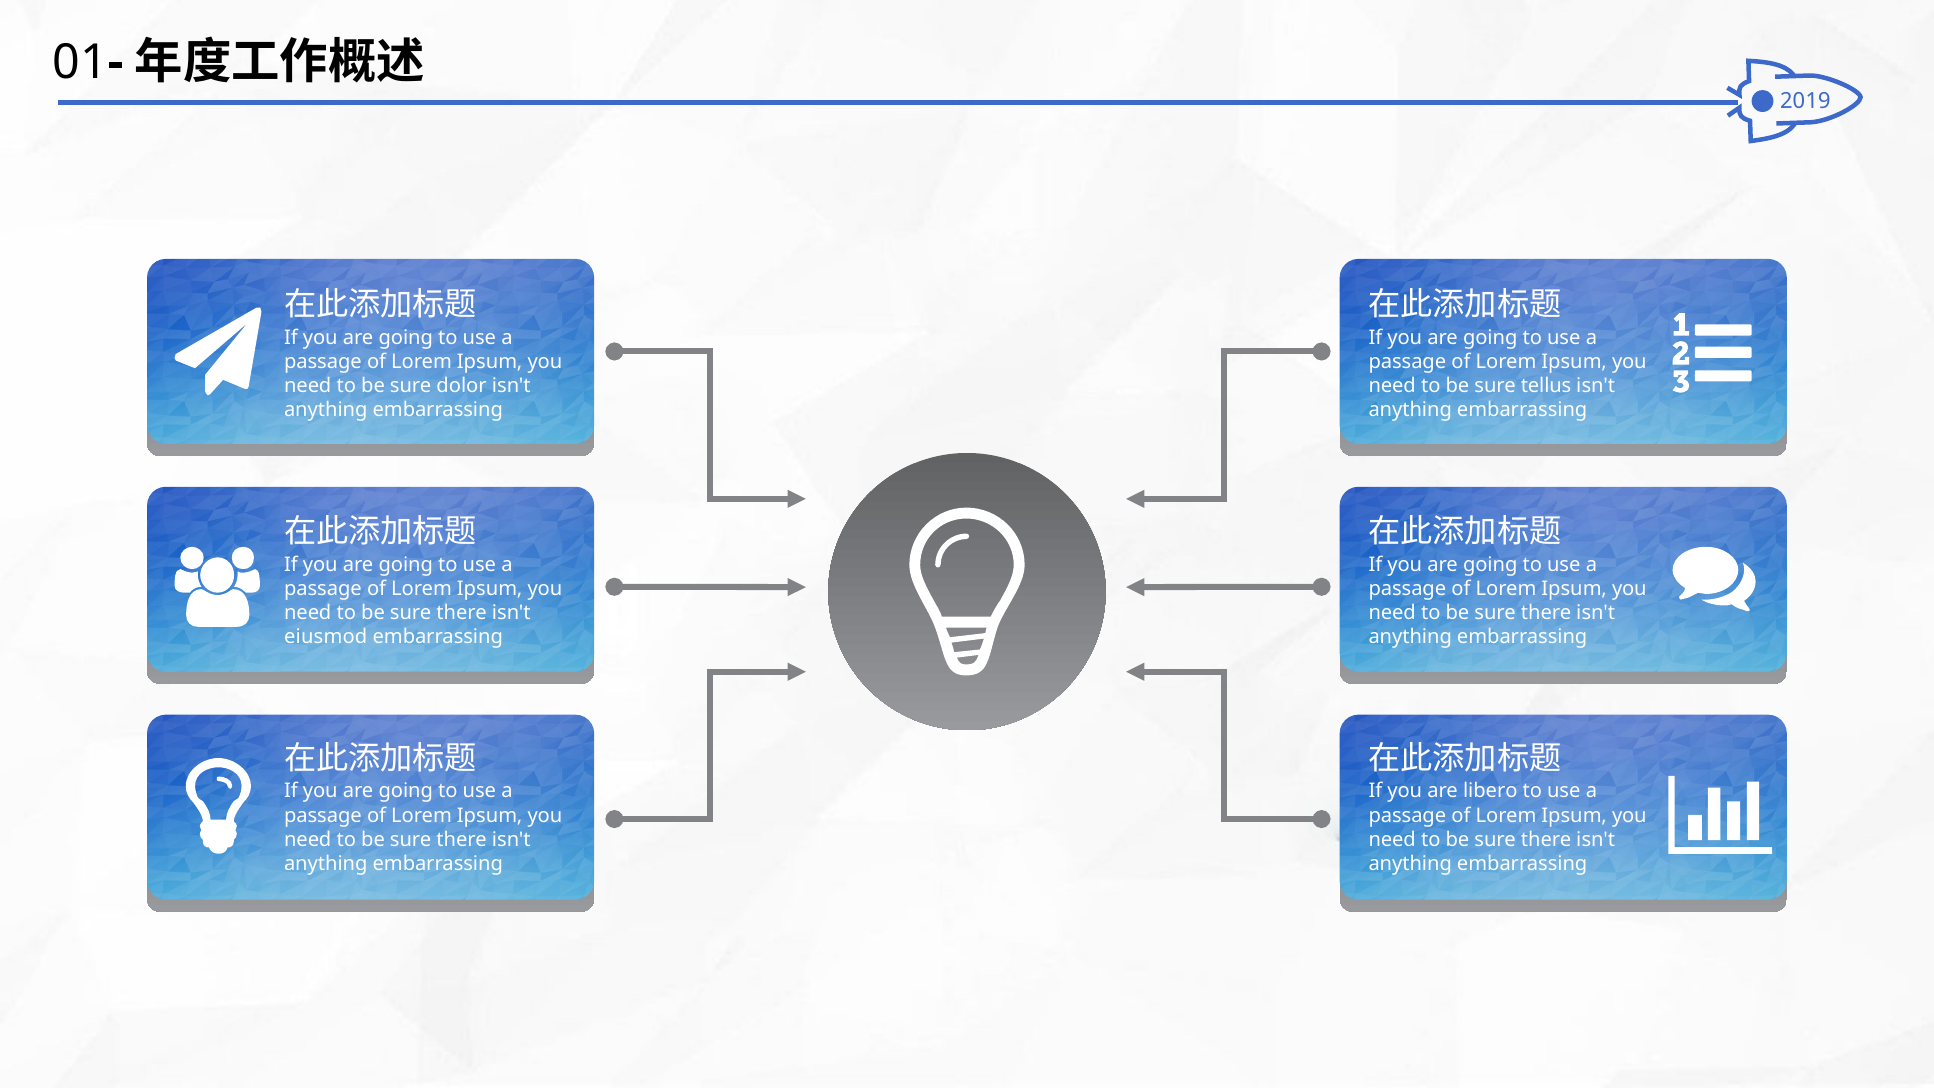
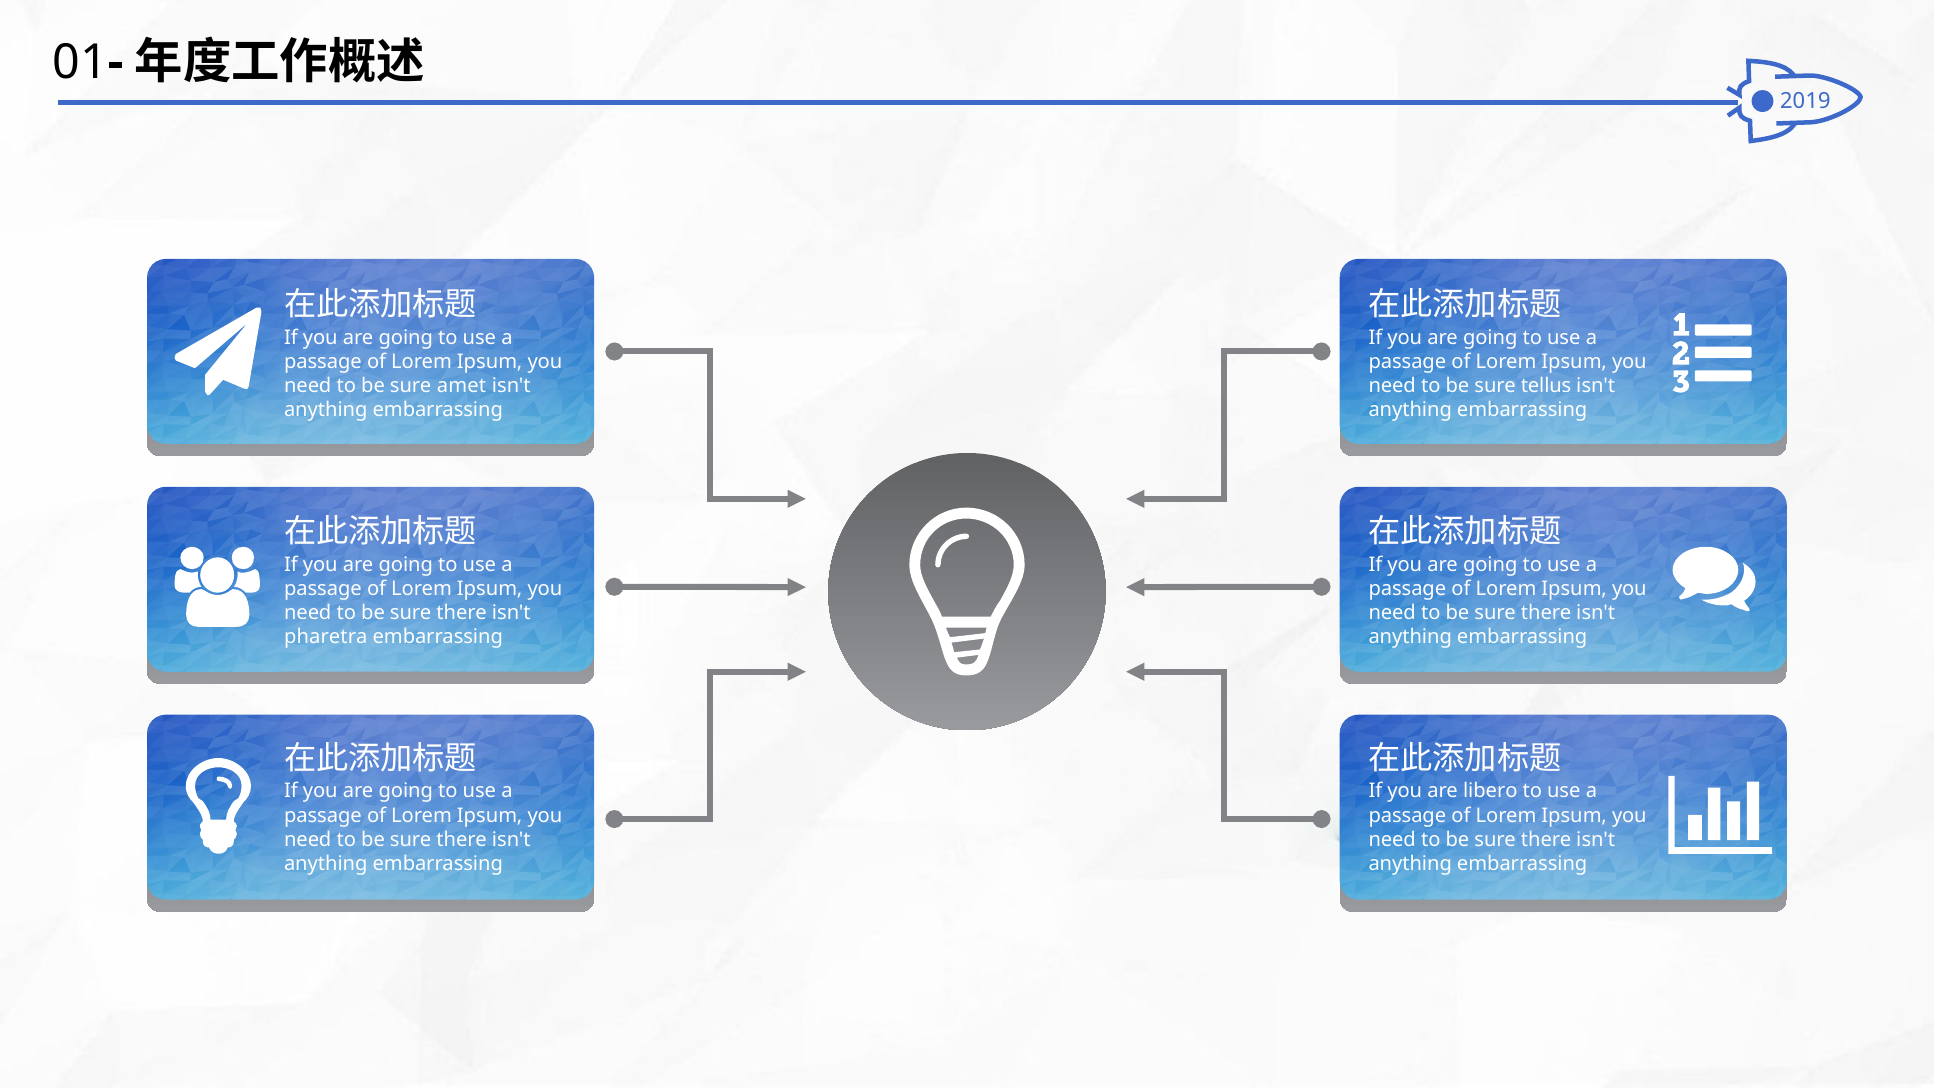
dolor: dolor -> amet (461, 386)
eiusmod: eiusmod -> pharetra (326, 637)
